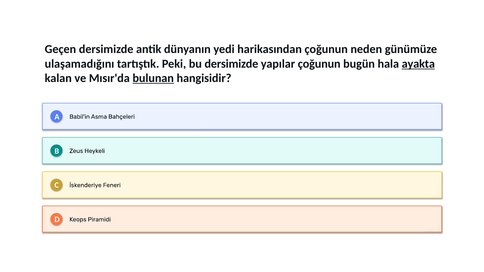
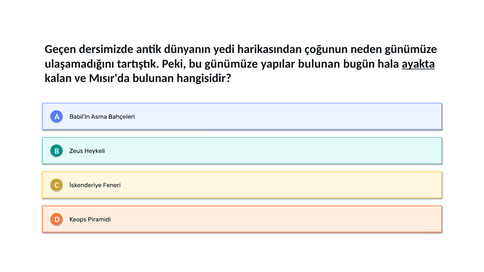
bu dersimizde: dersimizde -> günümüze (231, 64)
yapılar çoğunun: çoğunun -> bulunan (319, 64)
bulunan underline: present -> none (153, 78)
